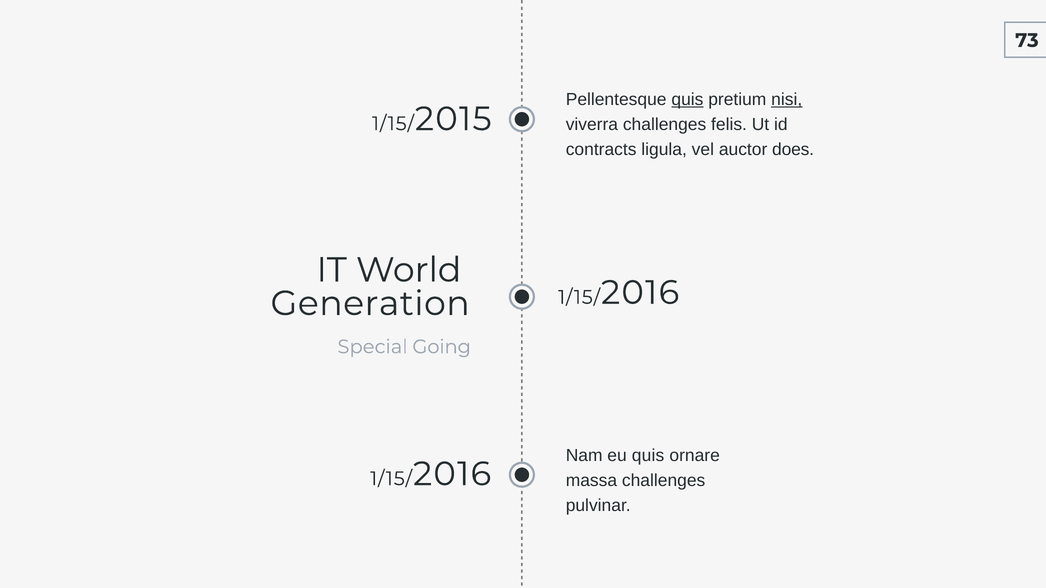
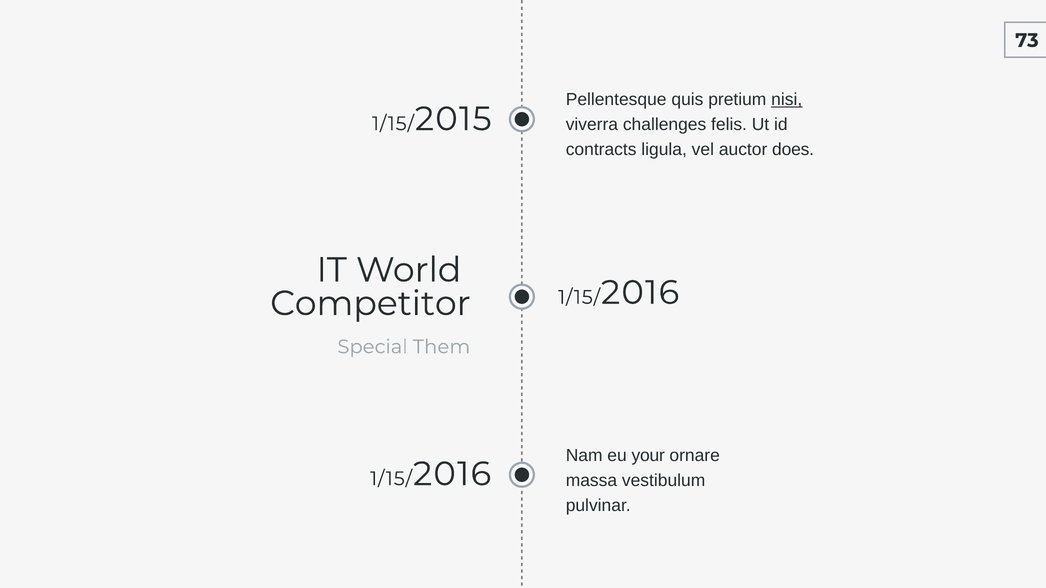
quis underline: present -> none (687, 99)
Generation: Generation -> Competitor (370, 304)
Going: Going -> Them (441, 347)
eu quis: quis -> your (648, 456)
massa challenges: challenges -> vestibulum (664, 481)
